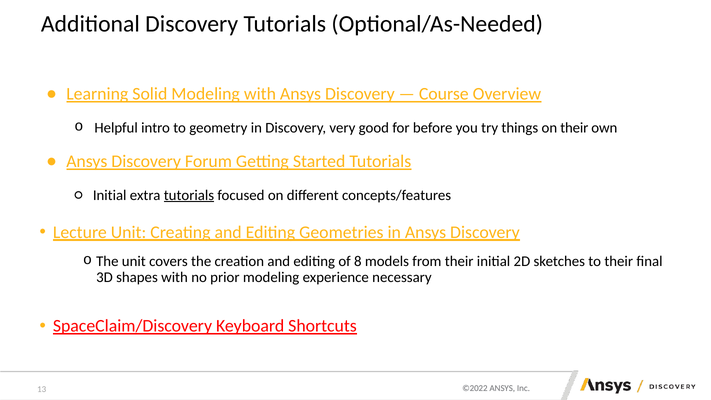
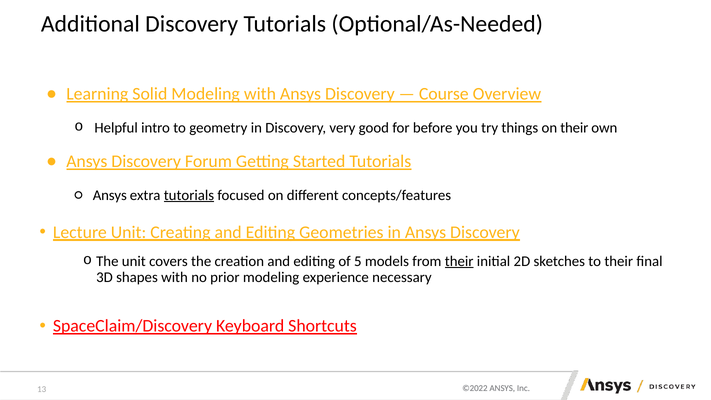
Initial: Initial -> Ansys (110, 195)
8: 8 -> 5 (358, 261)
their underline: none -> present (459, 261)
